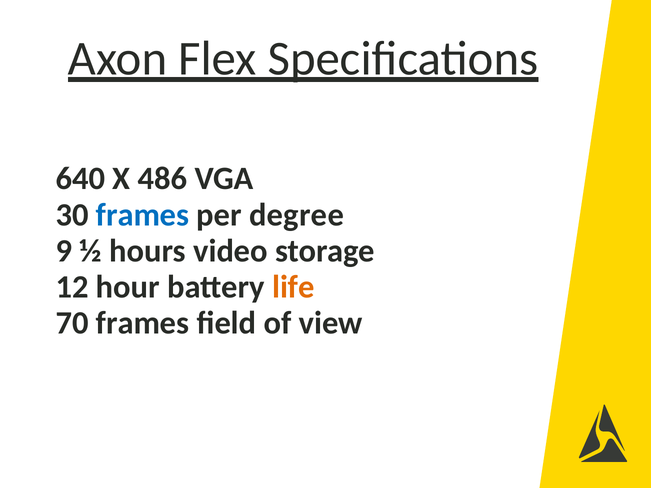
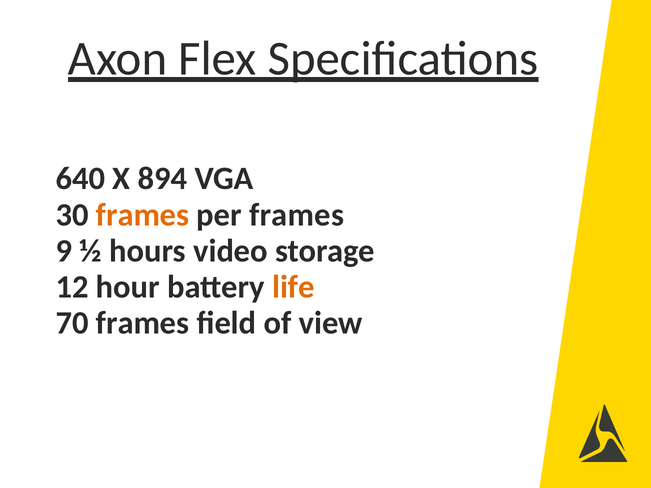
486: 486 -> 894 (162, 179)
frames colour: blue -> orange (143, 215)
per degree: degree -> frames (297, 215)
